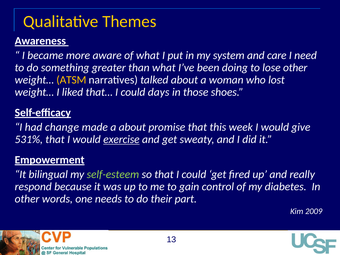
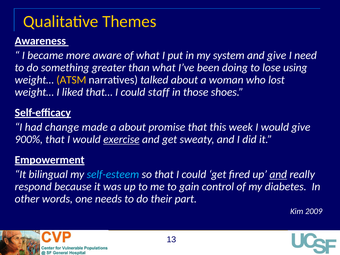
and care: care -> give (277, 55)
lose other: other -> using (295, 68)
days: days -> staff (159, 92)
531%: 531% -> 900% (29, 139)
self-esteem colour: light green -> light blue (113, 174)
and underline: none -> present (278, 174)
